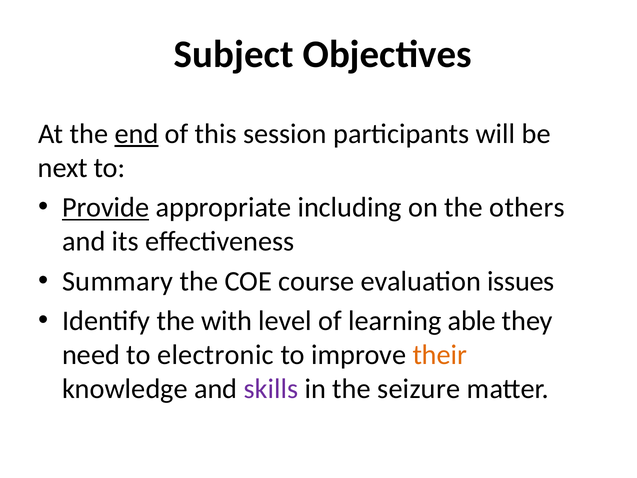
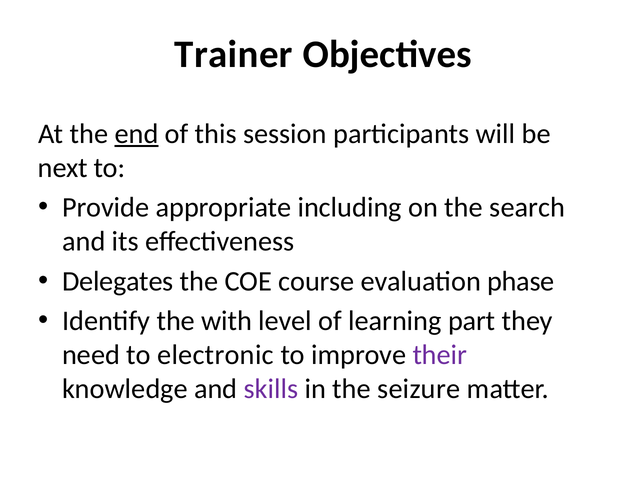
Subject: Subject -> Trainer (234, 54)
Provide underline: present -> none (106, 207)
others: others -> search (527, 207)
Summary: Summary -> Delegates (118, 281)
issues: issues -> phase (521, 281)
able: able -> part (472, 321)
their colour: orange -> purple (440, 355)
